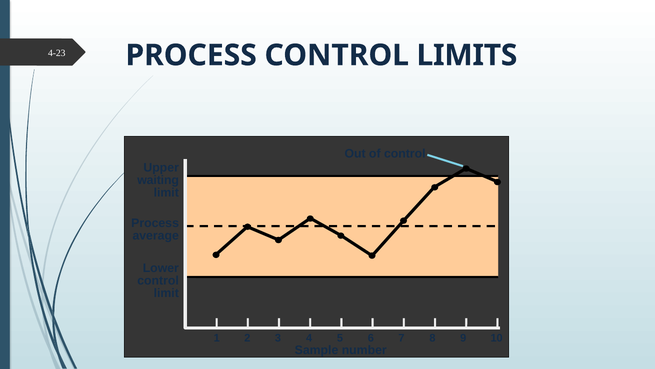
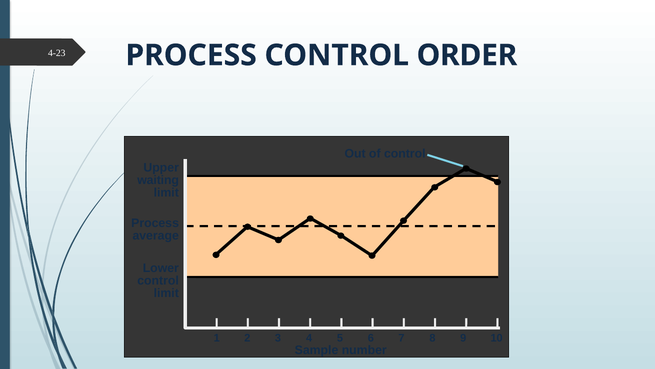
LIMITS: LIMITS -> ORDER (467, 55)
